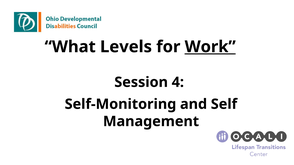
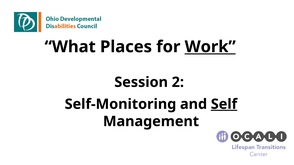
Levels: Levels -> Places (126, 47)
4: 4 -> 2 (178, 82)
Self underline: none -> present (224, 104)
